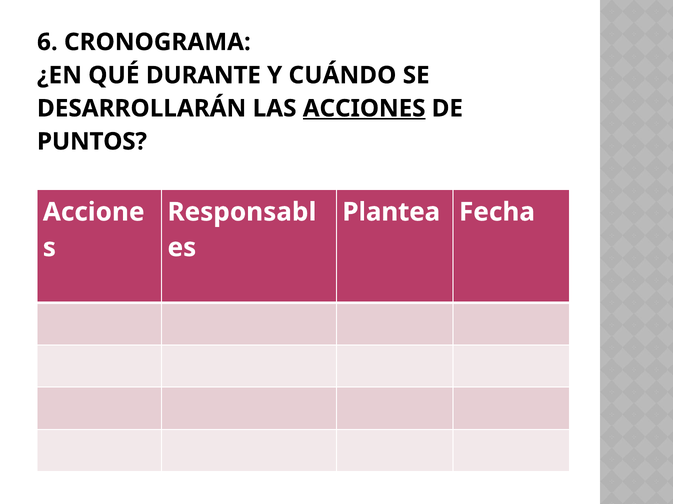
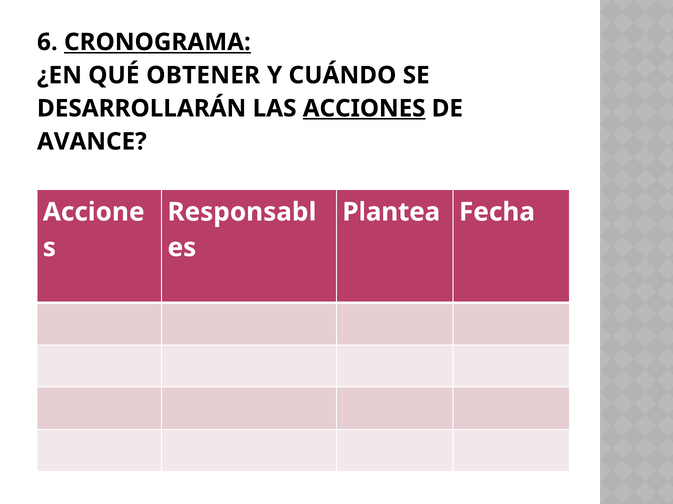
CRONOGRAMA underline: none -> present (157, 42)
DURANTE: DURANTE -> OBTENER (203, 75)
PUNTOS: PUNTOS -> AVANCE (92, 142)
